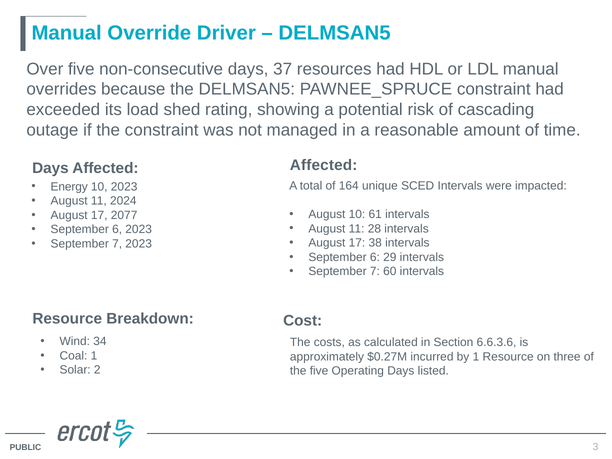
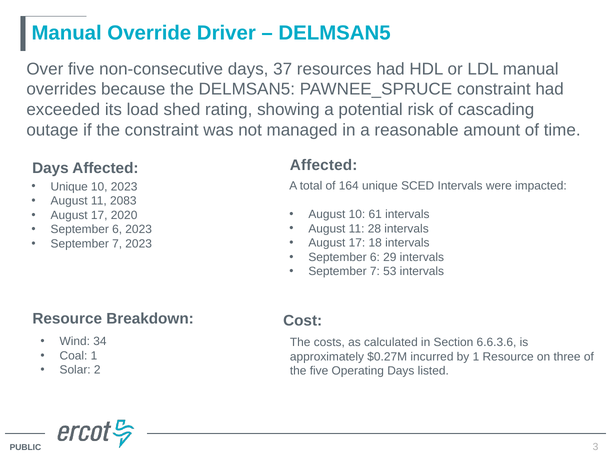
Energy: Energy -> Unique (69, 187)
2024: 2024 -> 2083 (123, 201)
2077: 2077 -> 2020 (124, 215)
38: 38 -> 18 (375, 243)
60: 60 -> 53 (390, 271)
